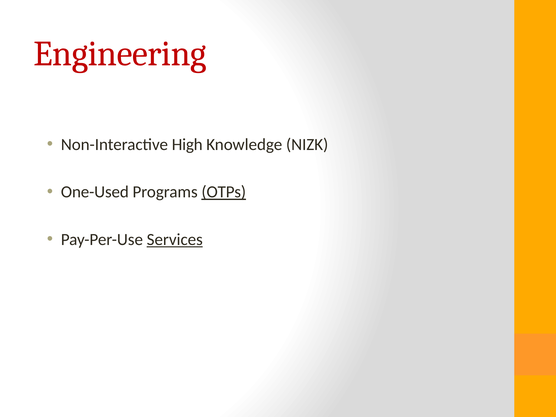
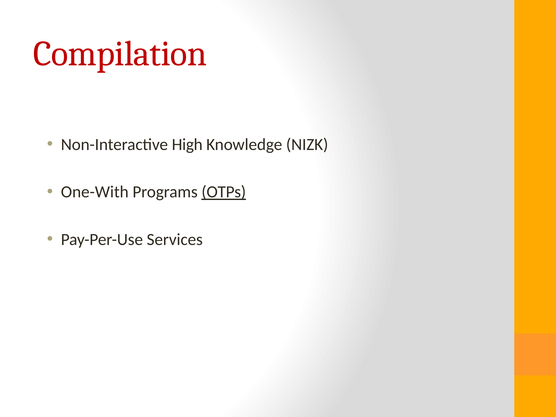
Engineering: Engineering -> Compilation (120, 54)
One-Used: One-Used -> One-With (95, 192)
Services underline: present -> none (175, 240)
